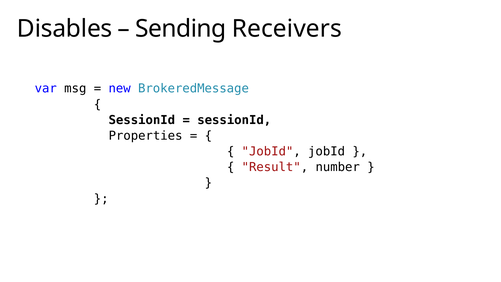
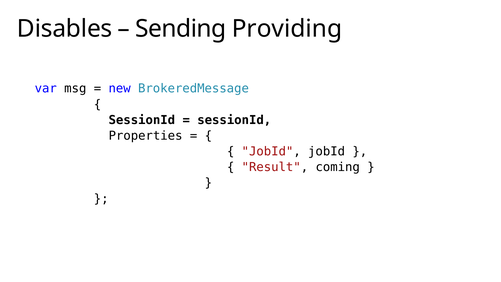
Receivers: Receivers -> Providing (287, 29)
number: number -> coming (338, 167)
